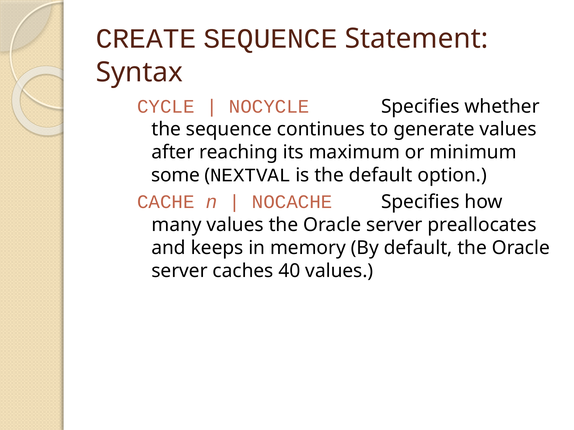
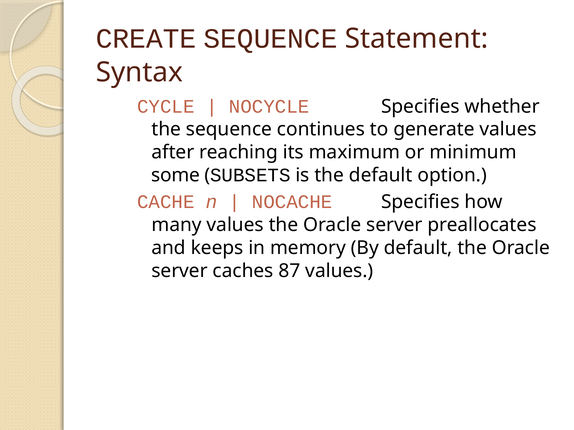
NEXTVAL: NEXTVAL -> SUBSETS (250, 175)
40: 40 -> 87 (289, 271)
